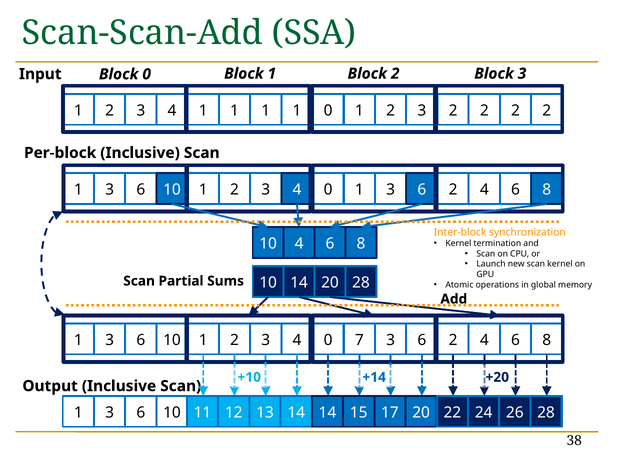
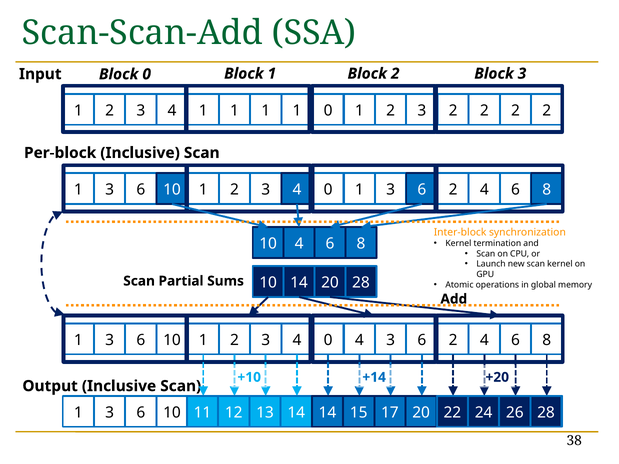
0 7: 7 -> 4 (359, 340)
